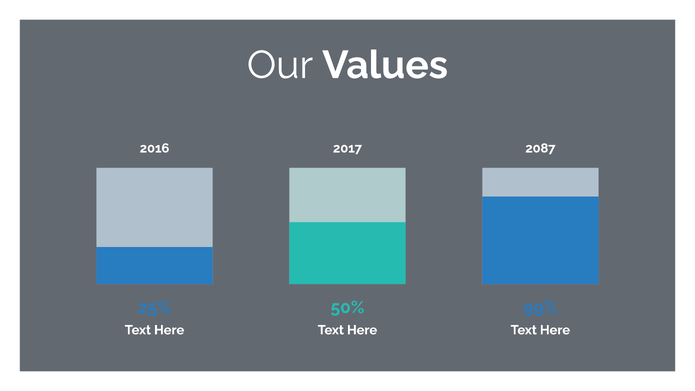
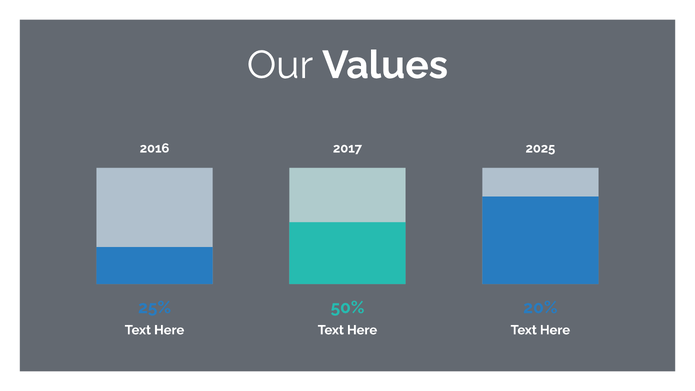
2087: 2087 -> 2025 (540, 148)
99%: 99% -> 20% (540, 307)
